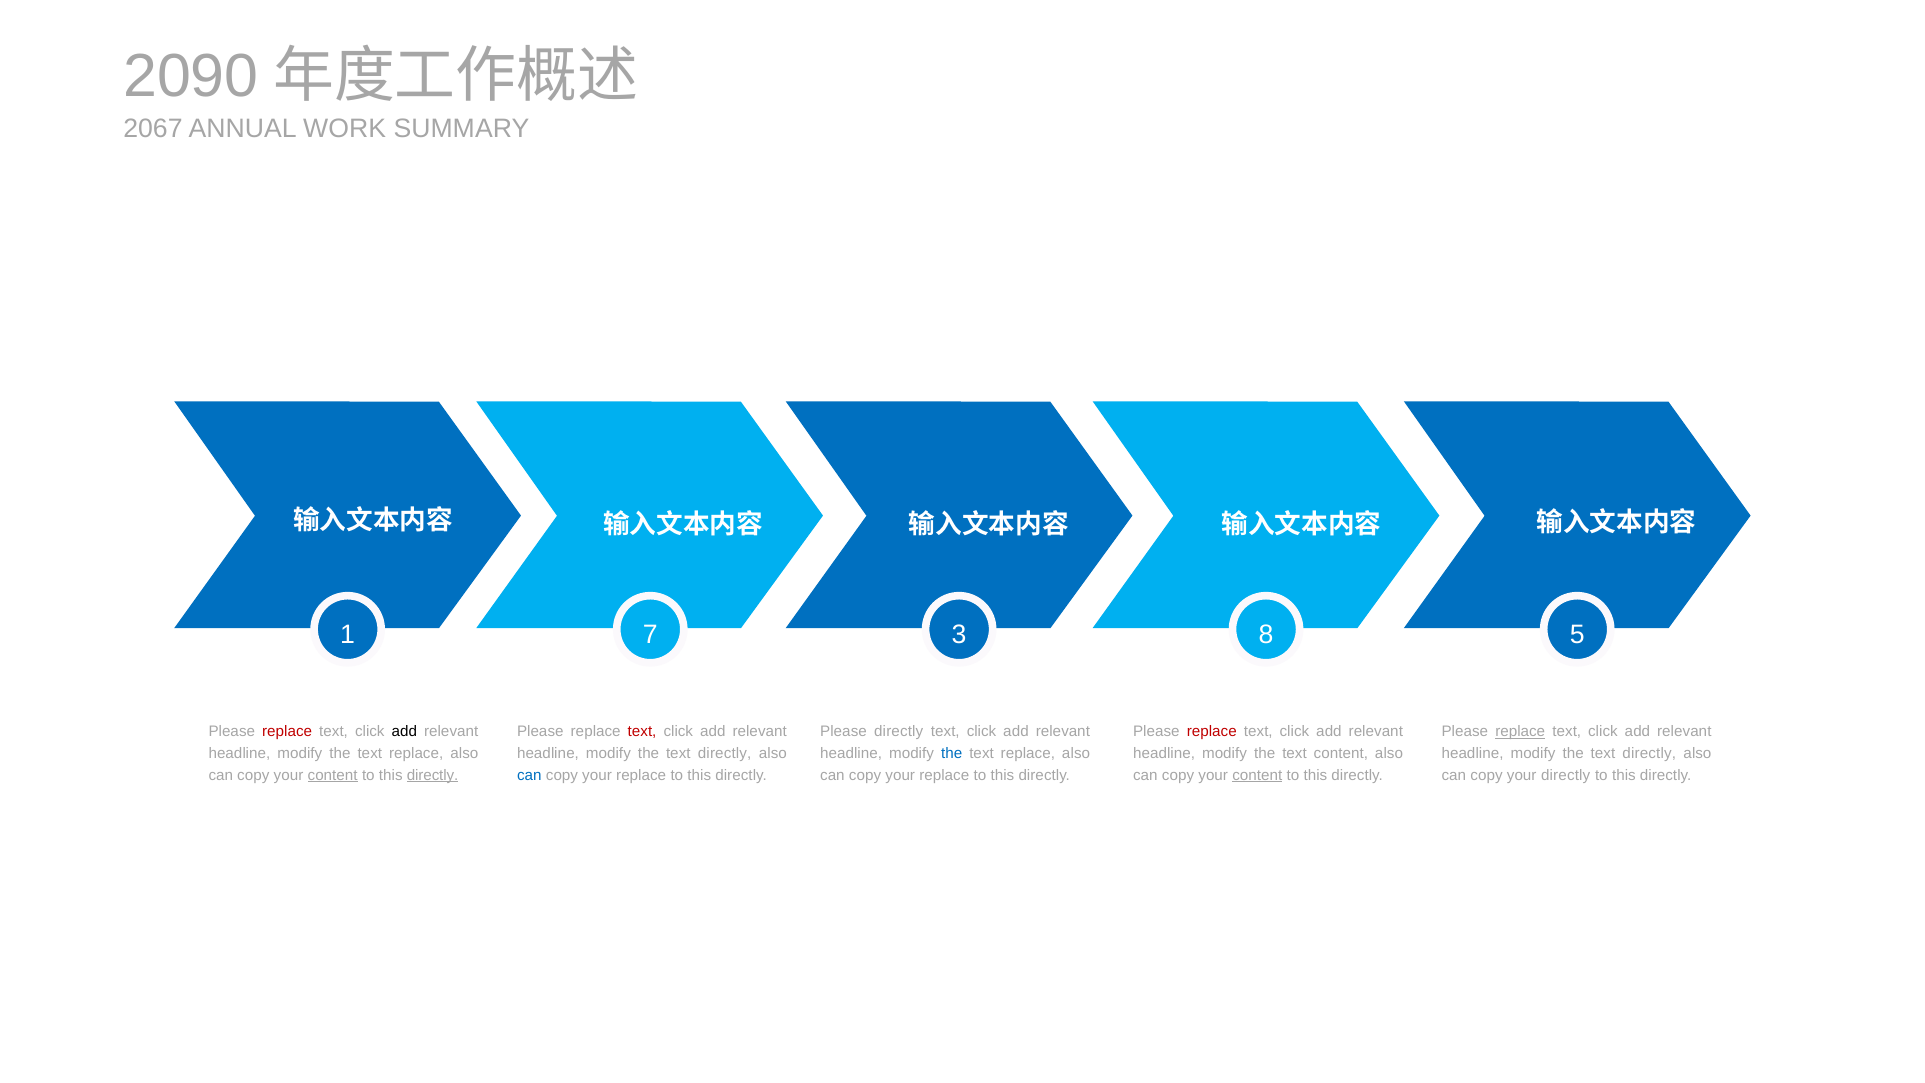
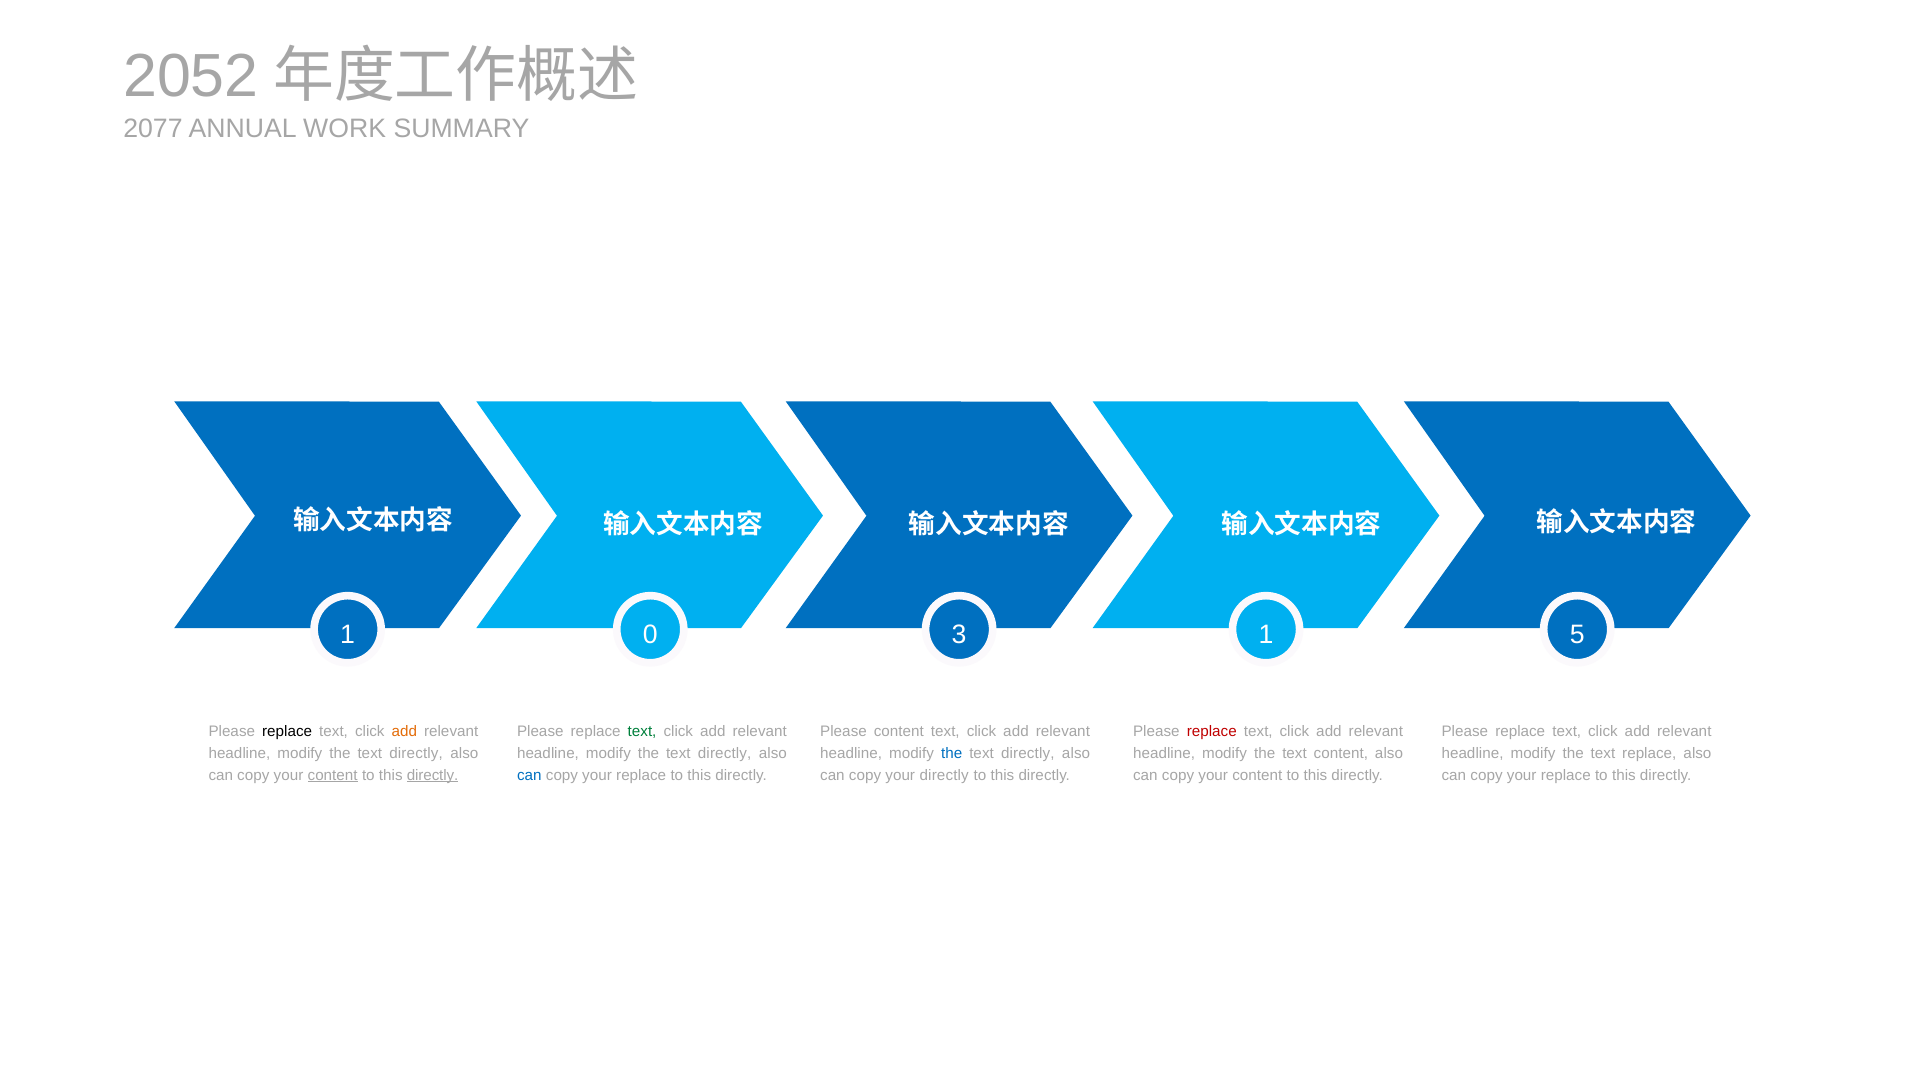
2090: 2090 -> 2052 (191, 76)
2067: 2067 -> 2077 (153, 129)
7: 7 -> 0 (650, 634)
3 8: 8 -> 1 (1266, 634)
replace colour: red -> black (287, 731)
add colour: black -> orange (404, 731)
text colour: red -> green (642, 731)
Please directly: directly -> content (899, 731)
replace underline: present -> none (1520, 731)
replace: replace -> directly (416, 753)
replace: replace -> directly (1028, 753)
directly: directly -> replace (1649, 753)
replace: replace -> directly (944, 775)
content underline: present -> none (1257, 775)
directly: directly -> replace (1566, 775)
